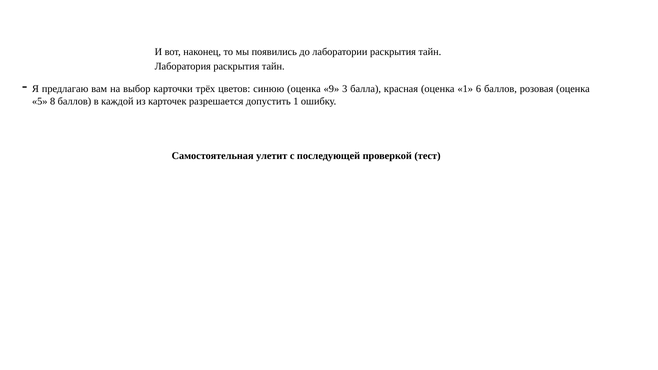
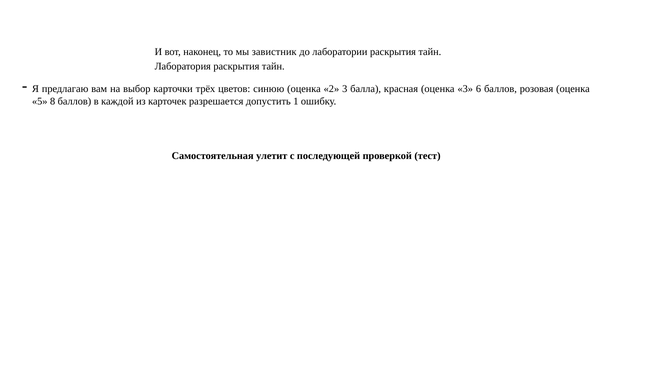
появились: появились -> завистник (274, 52)
9: 9 -> 2 (331, 89)
оценка 1: 1 -> 3 (465, 89)
